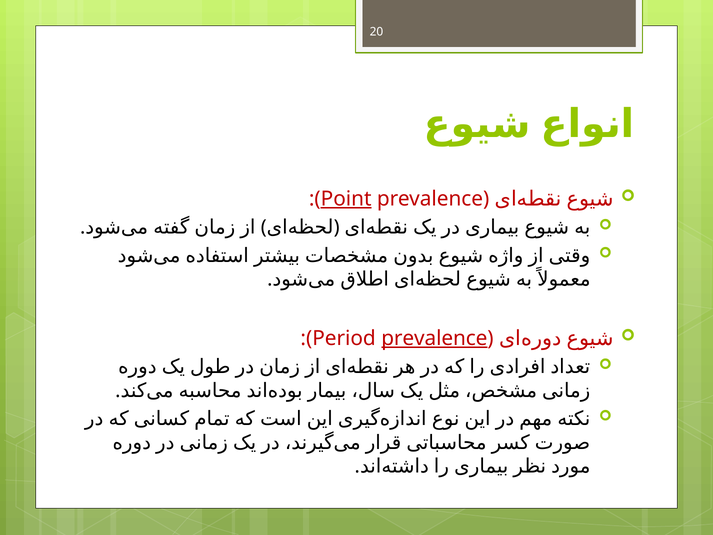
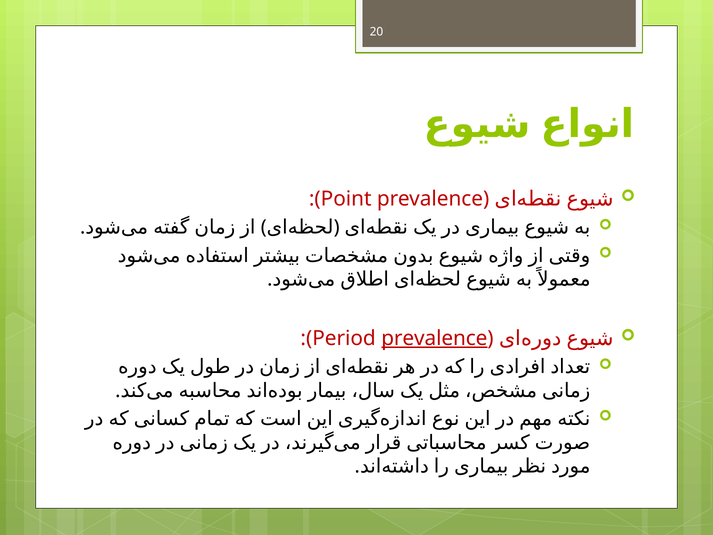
Point underline: present -> none (346, 199)
